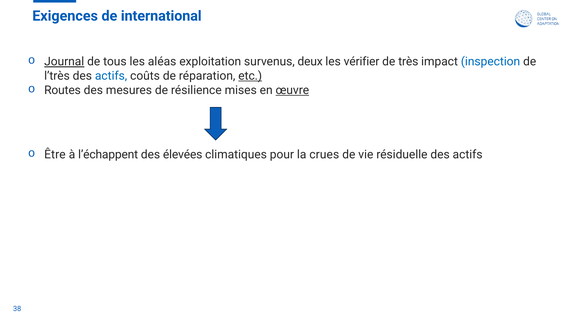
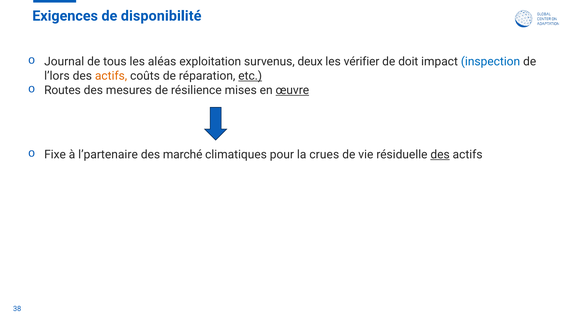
international: international -> disponibilité (161, 16)
Journal underline: present -> none (64, 62)
très: très -> doit (408, 62)
l’très: l’très -> l’lors (57, 76)
actifs colour: blue -> orange (111, 76)
Être: Être -> Fixe (55, 155)
l’échappent: l’échappent -> l’partenaire (108, 155)
élevées: élevées -> marché (183, 155)
des underline: none -> present (440, 155)
